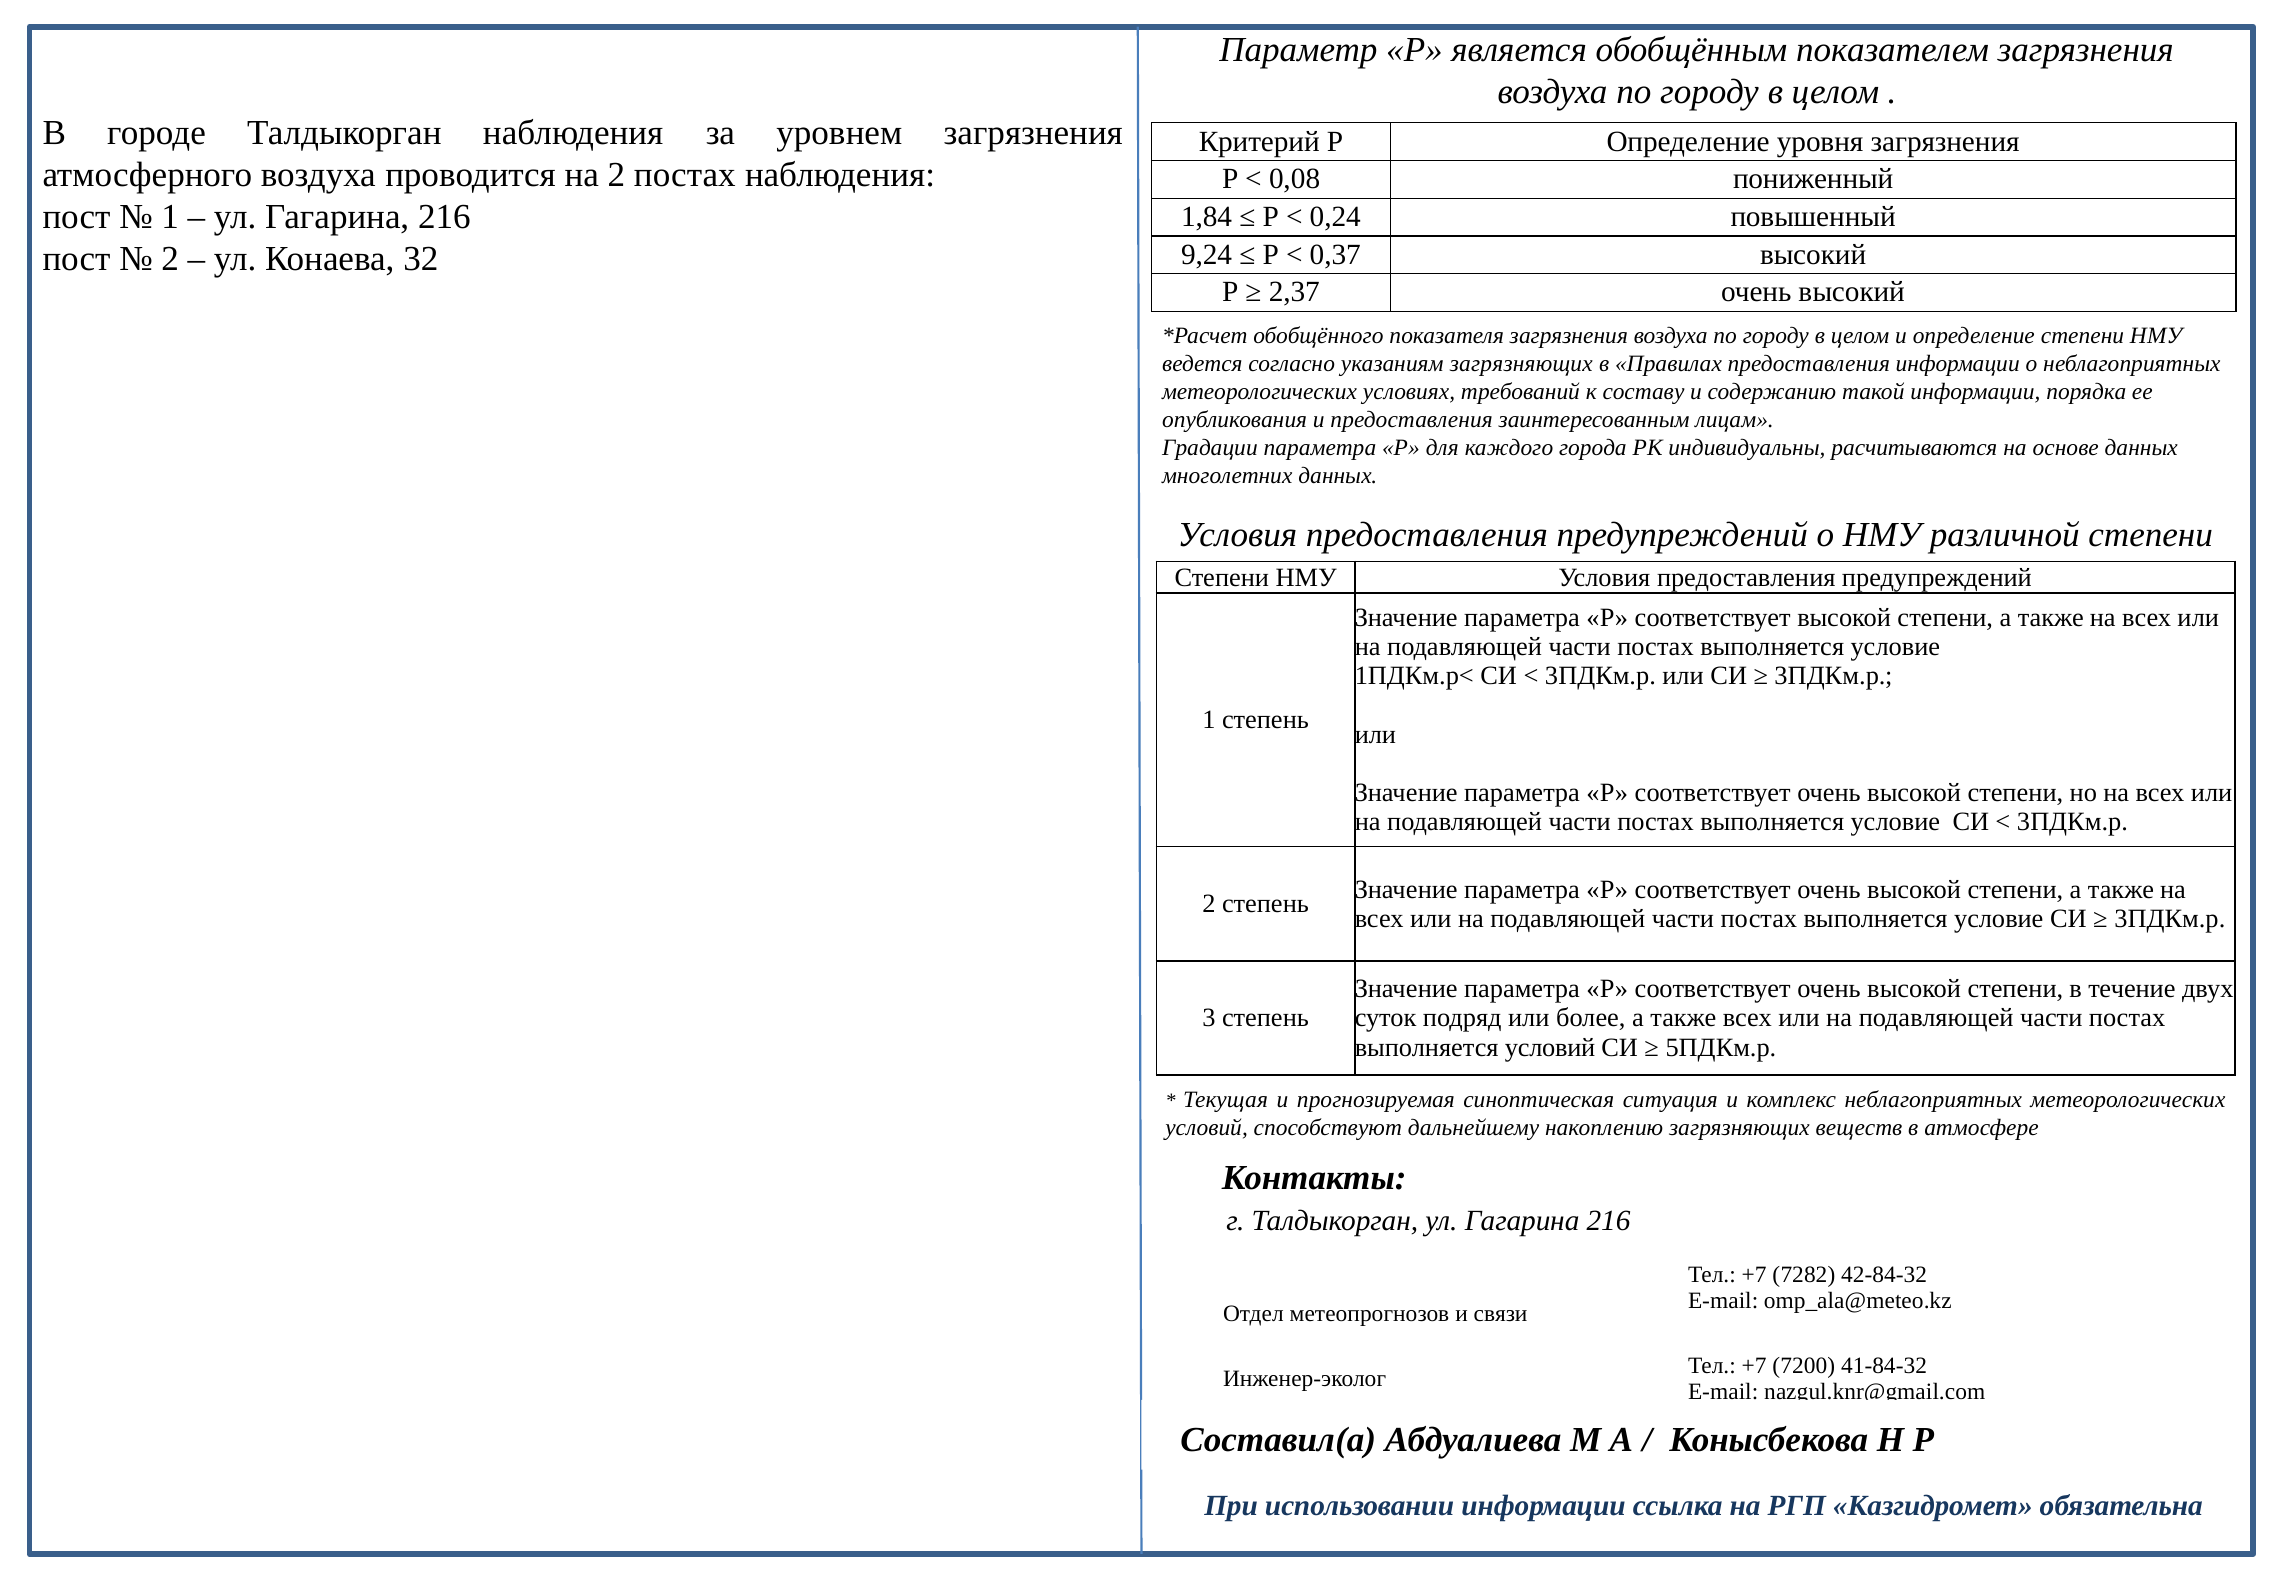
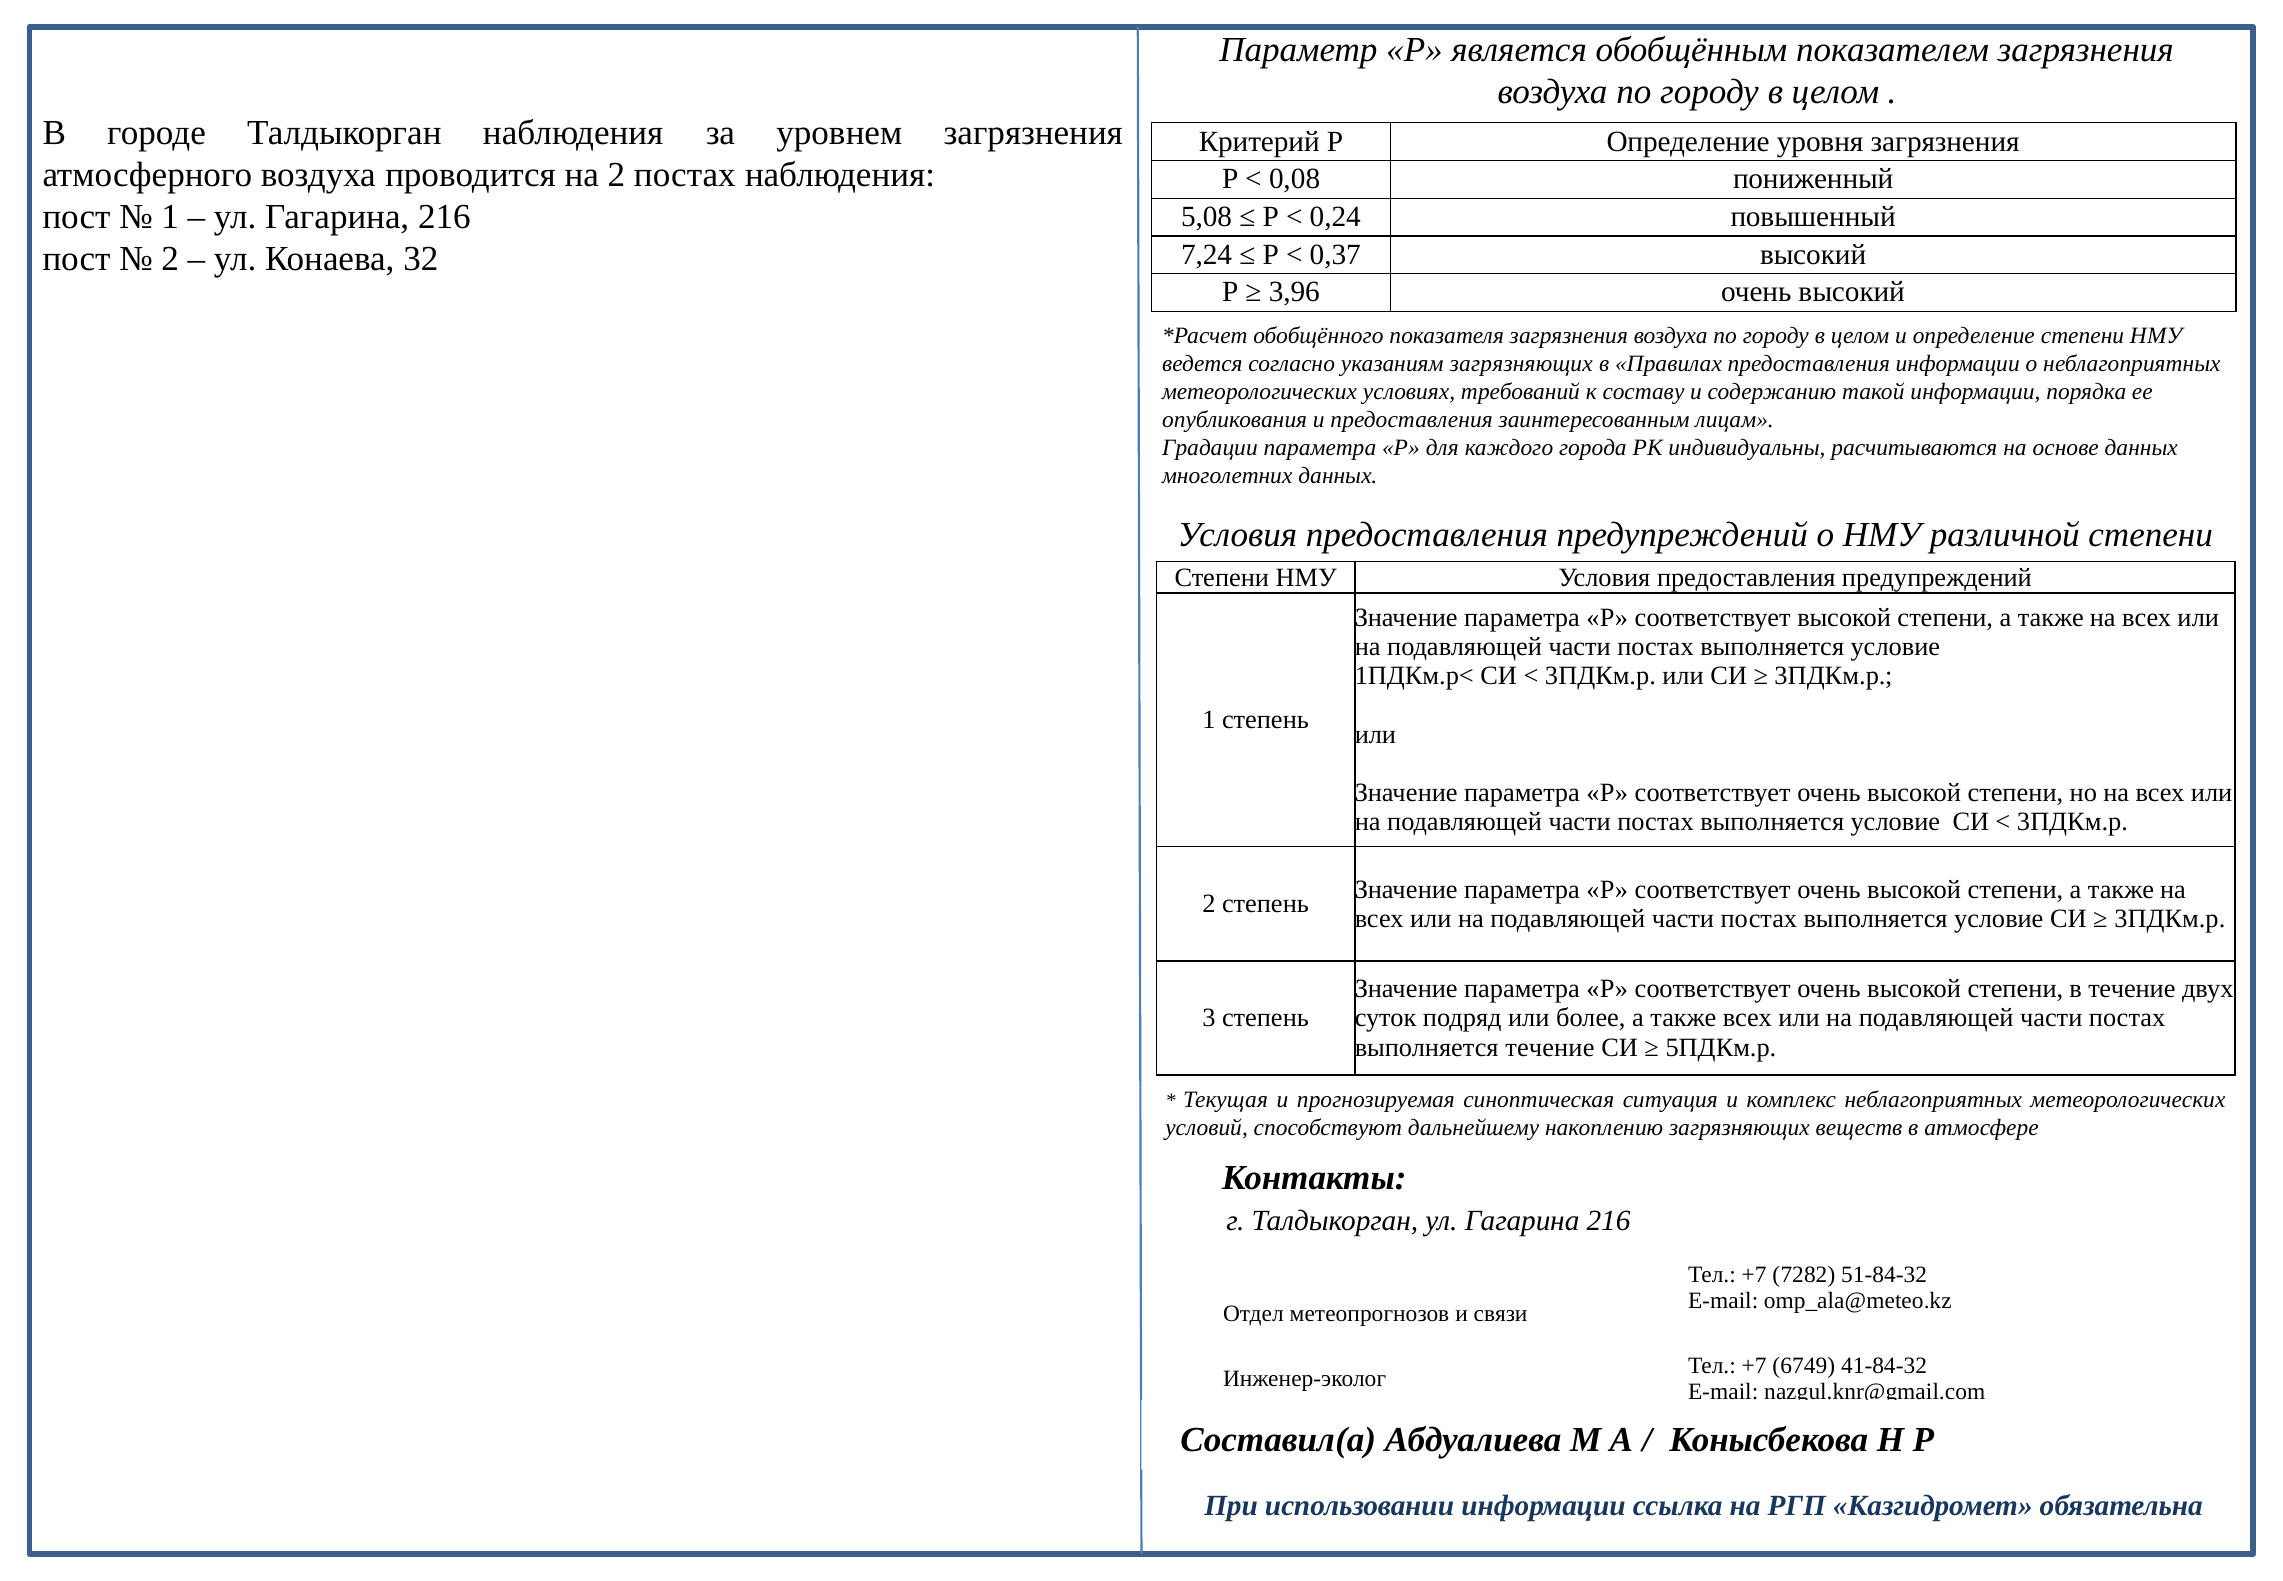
1,84: 1,84 -> 5,08 (1207, 217)
9,24: 9,24 -> 7,24 (1207, 254)
2,37: 2,37 -> 3,96 (1294, 292)
выполняется условий: условий -> течение (1550, 1047)
42-84-32: 42-84-32 -> 51-84-32 (1884, 1274)
7200: 7200 -> 6749 (1804, 1365)
